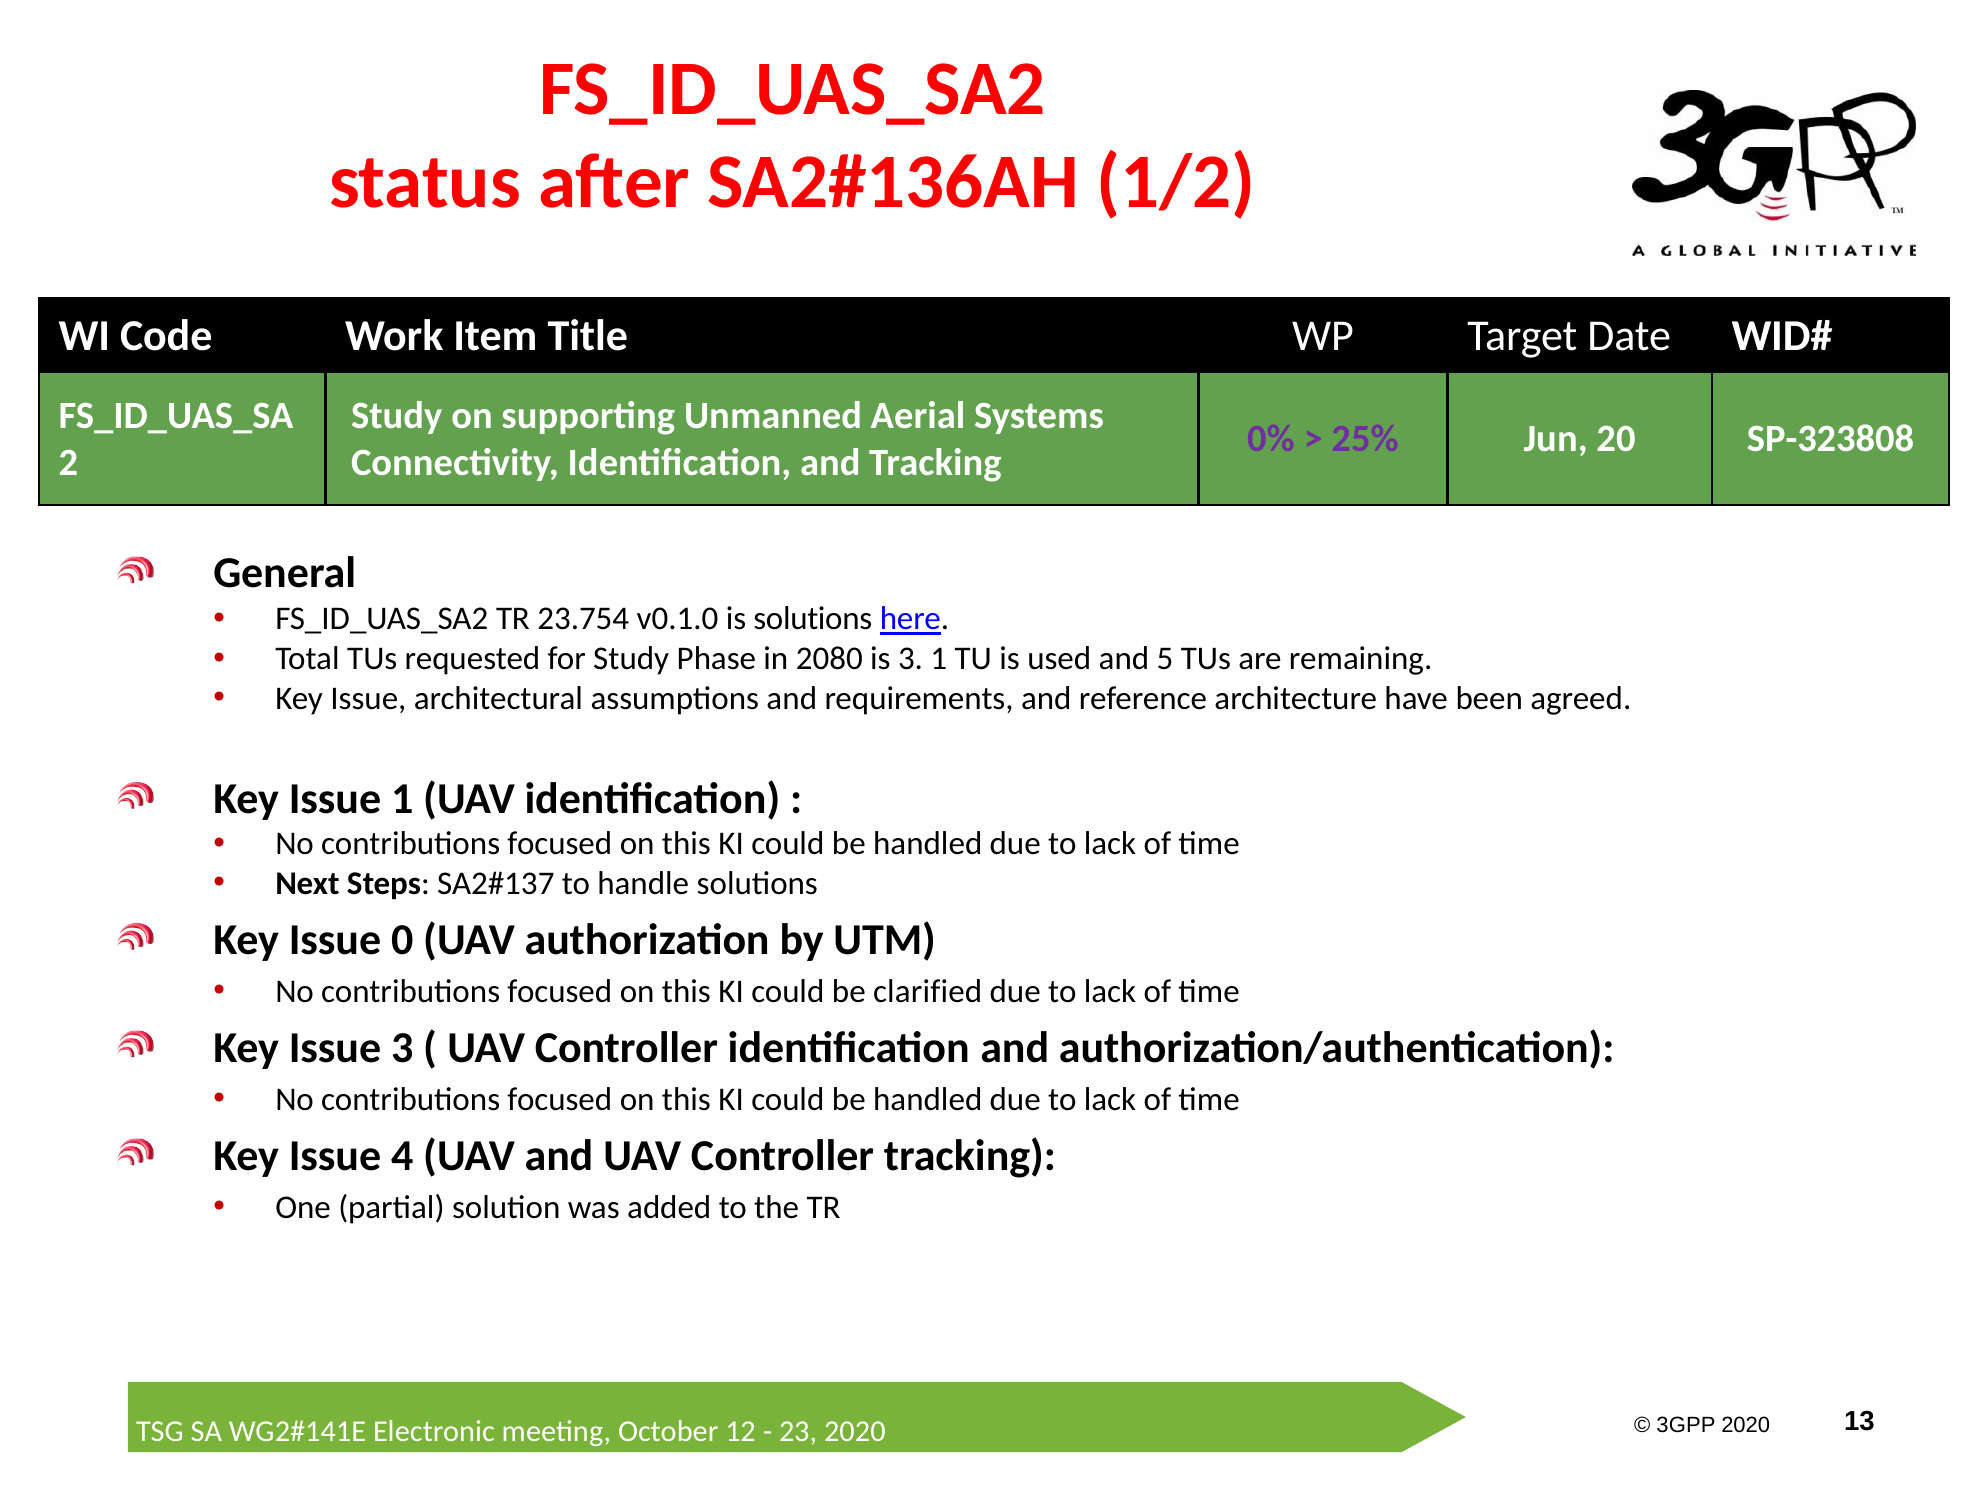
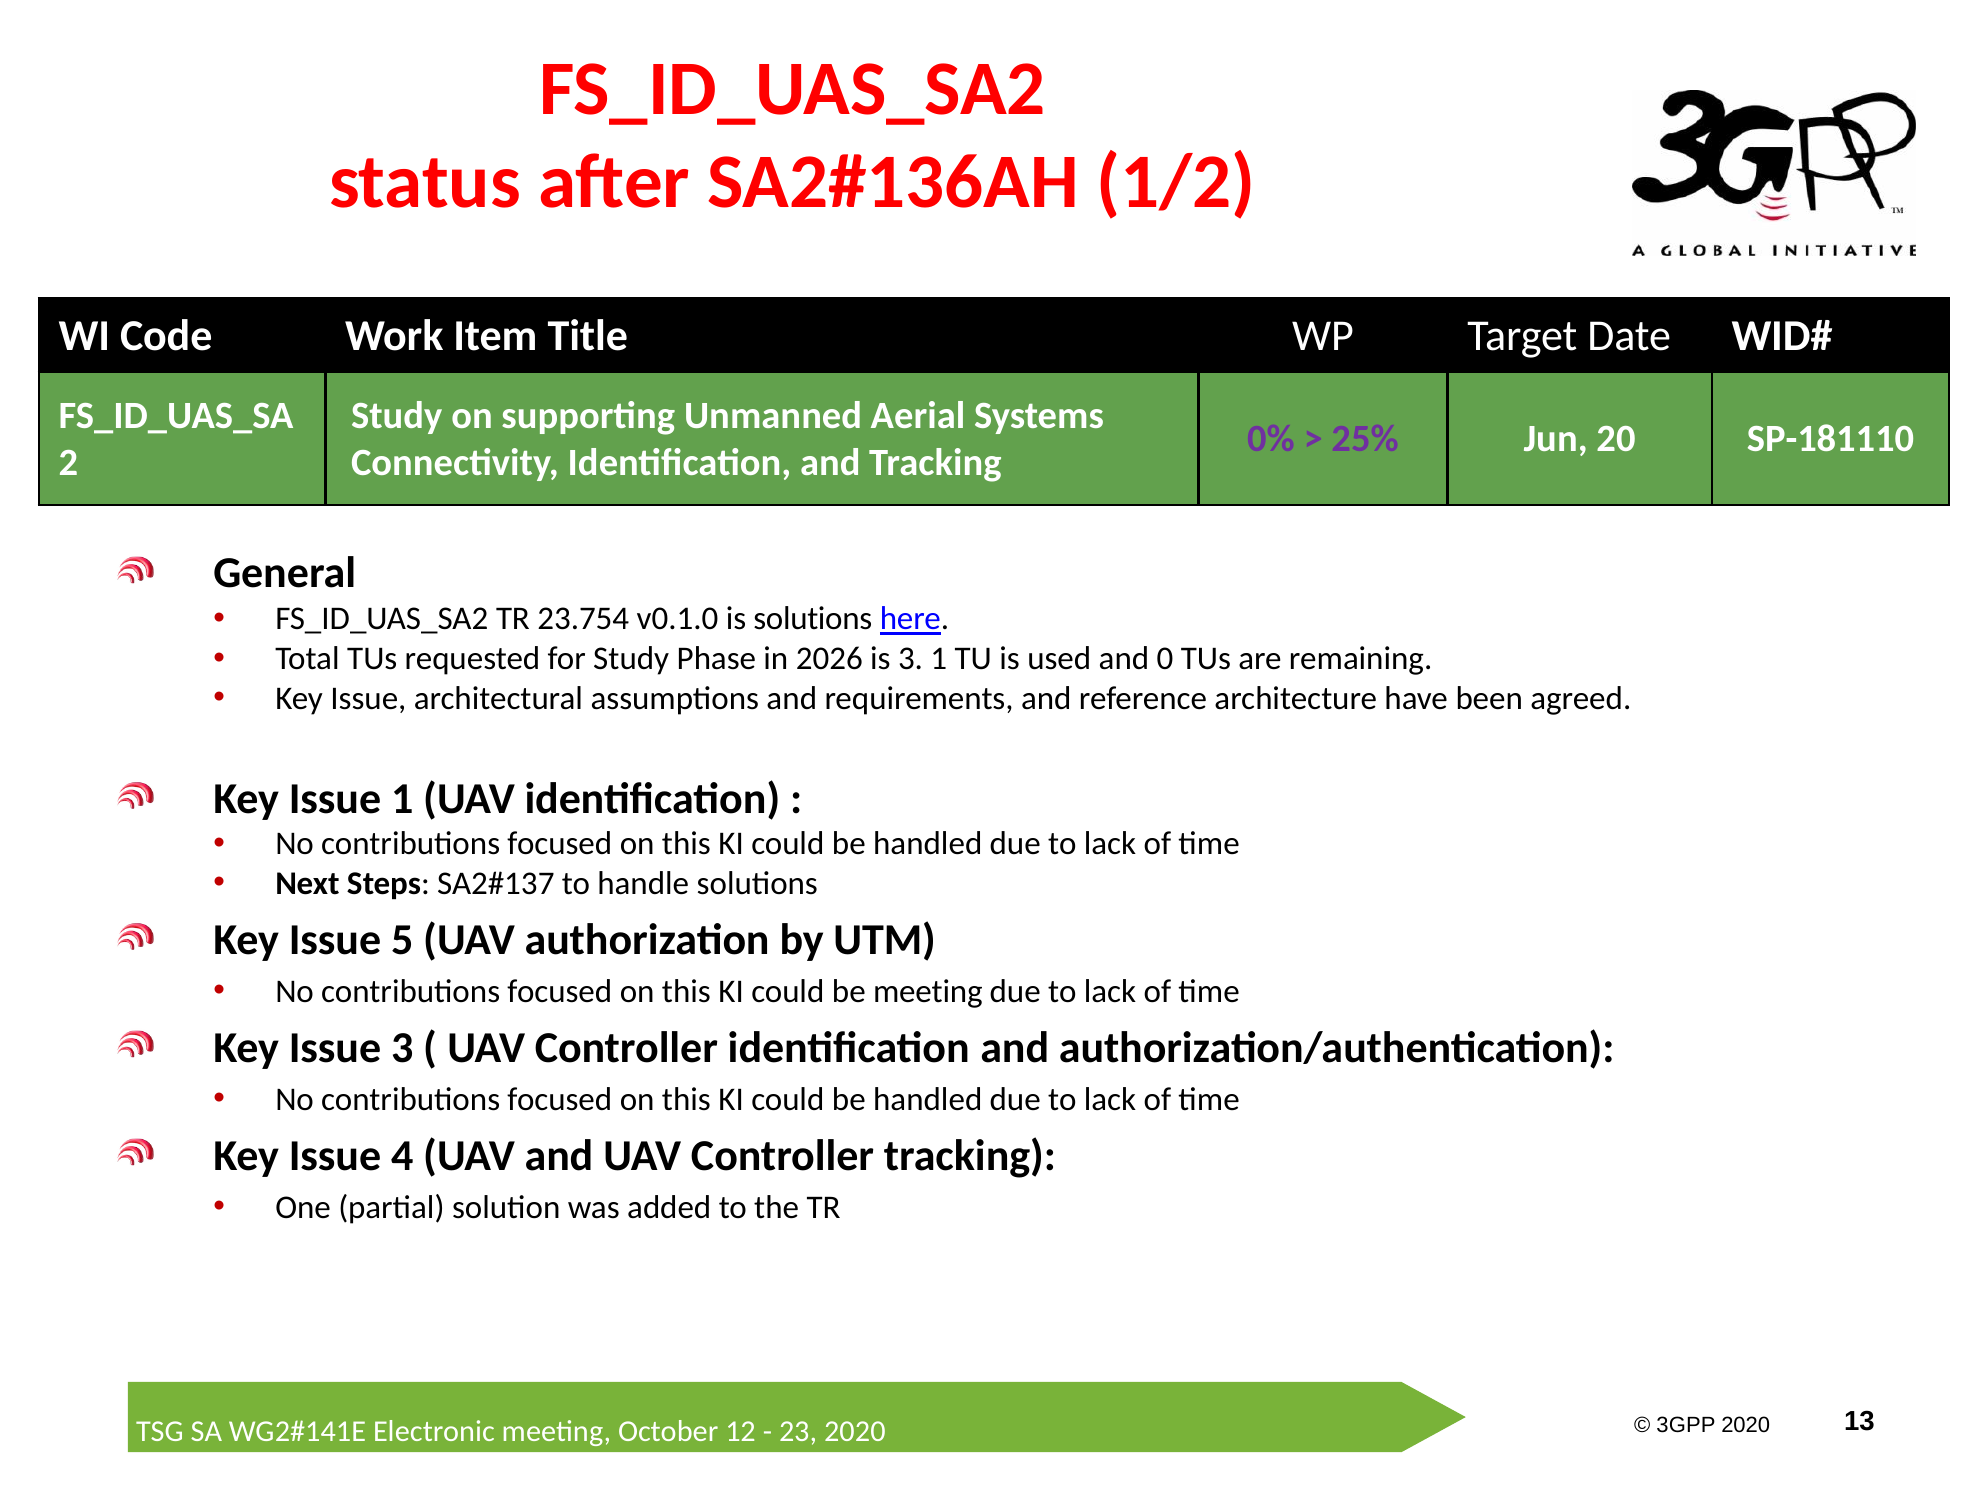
SP-323808: SP-323808 -> SP-181110 (1831, 439)
2080: 2080 -> 2026 (829, 659)
5: 5 -> 0 (1165, 659)
0: 0 -> 5 (402, 940)
be clarified: clarified -> meeting (928, 992)
